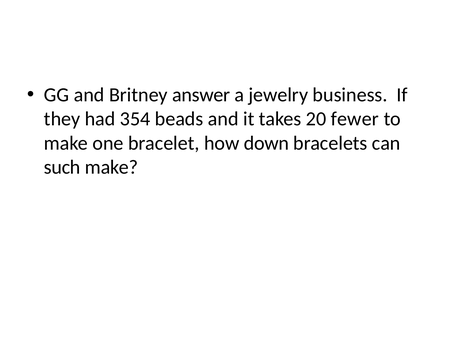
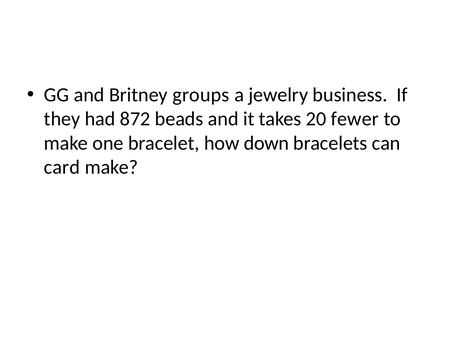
answer: answer -> groups (201, 95)
354: 354 -> 872 (135, 119)
such: such -> card (62, 167)
